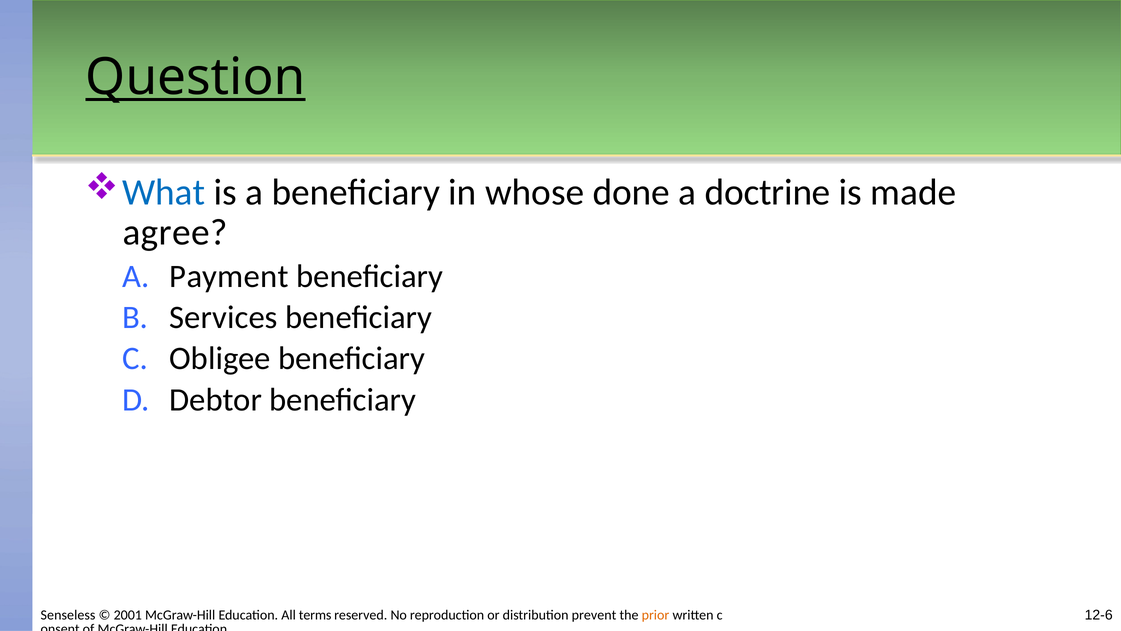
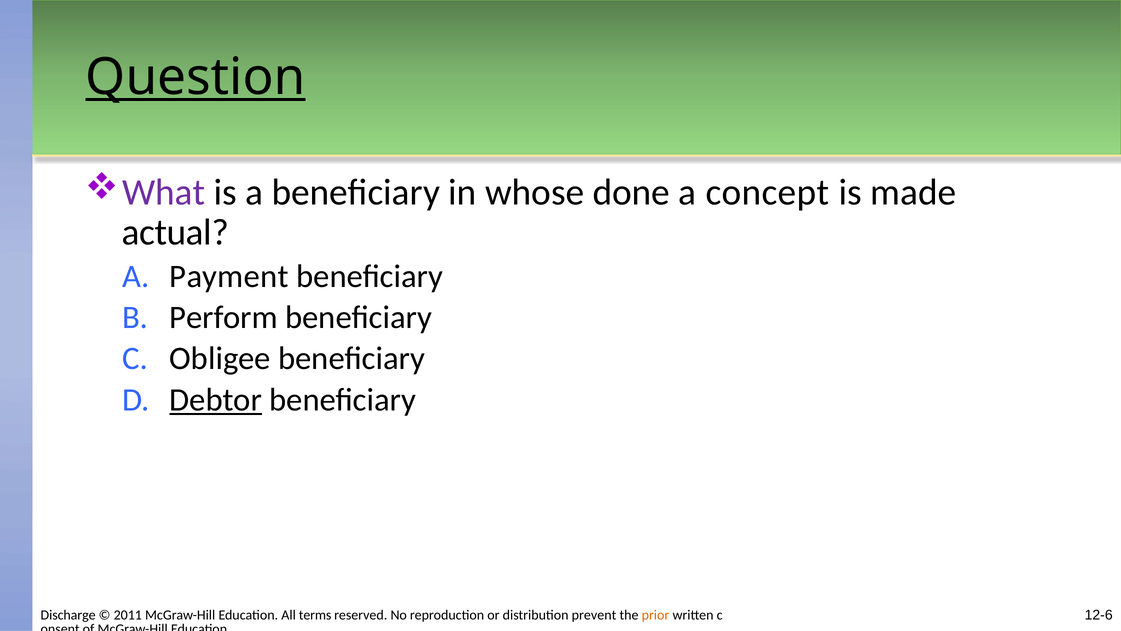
What colour: blue -> purple (164, 192)
doctrine: doctrine -> concept (767, 192)
agree: agree -> actual (175, 232)
Services: Services -> Perform (224, 317)
Debtor underline: none -> present (216, 400)
Senseless: Senseless -> Discharge (68, 615)
2001: 2001 -> 2011 (128, 615)
